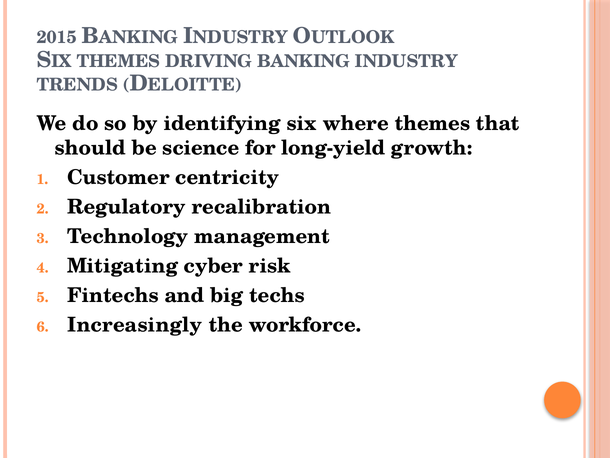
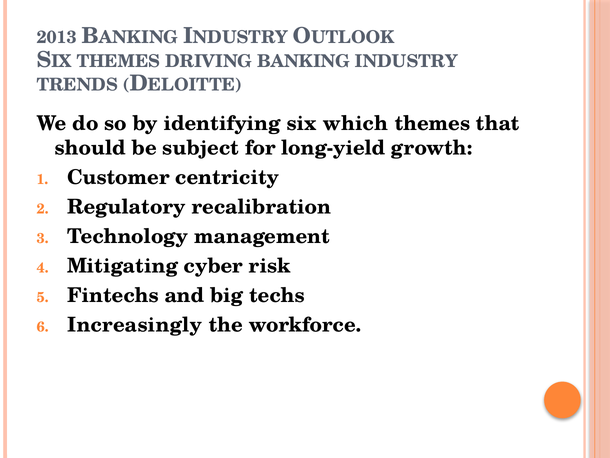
2015: 2015 -> 2013 (57, 38)
where: where -> which (356, 123)
science: science -> subject (201, 148)
